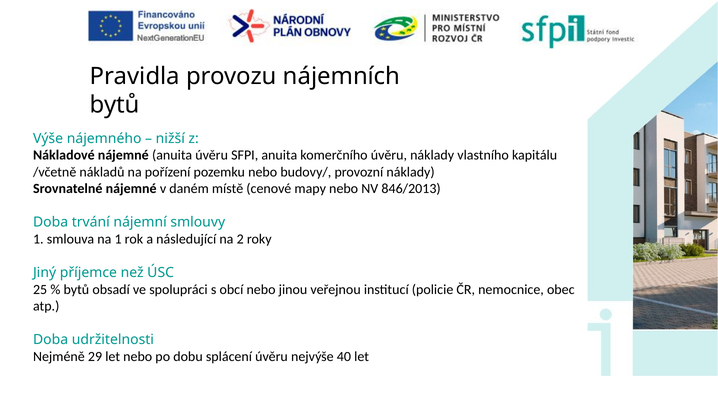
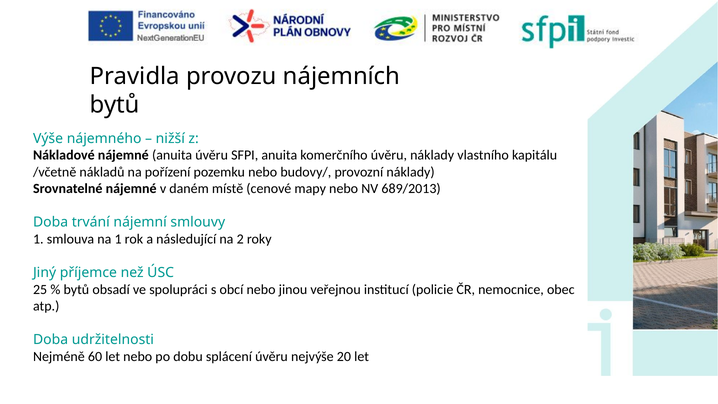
846/2013: 846/2013 -> 689/2013 (411, 189)
29: 29 -> 60 (95, 356)
40: 40 -> 20 (344, 356)
